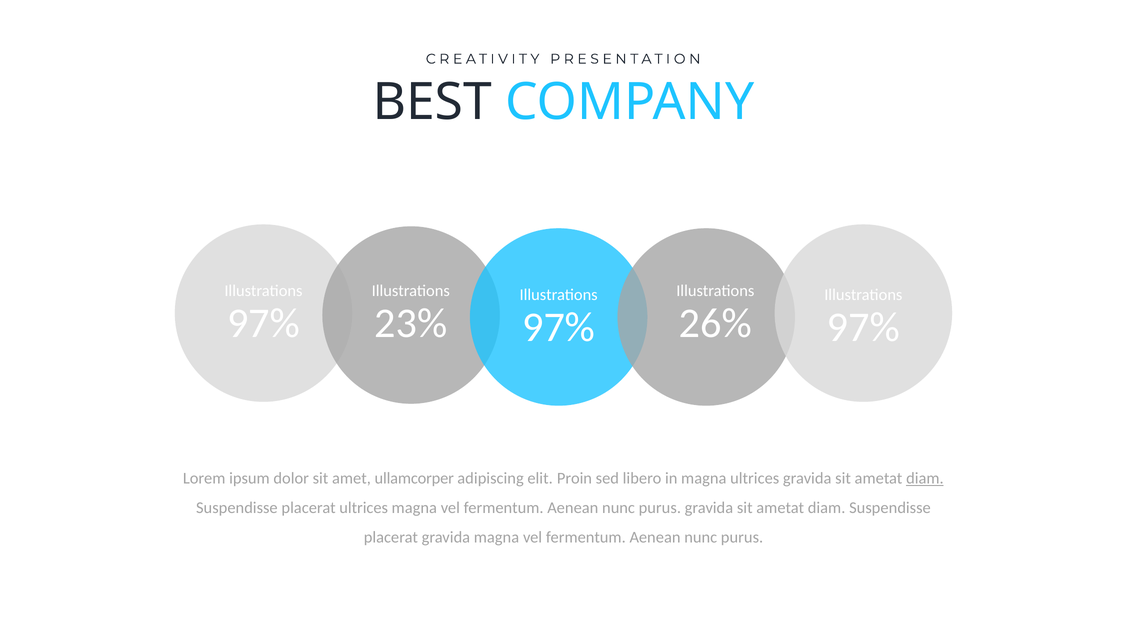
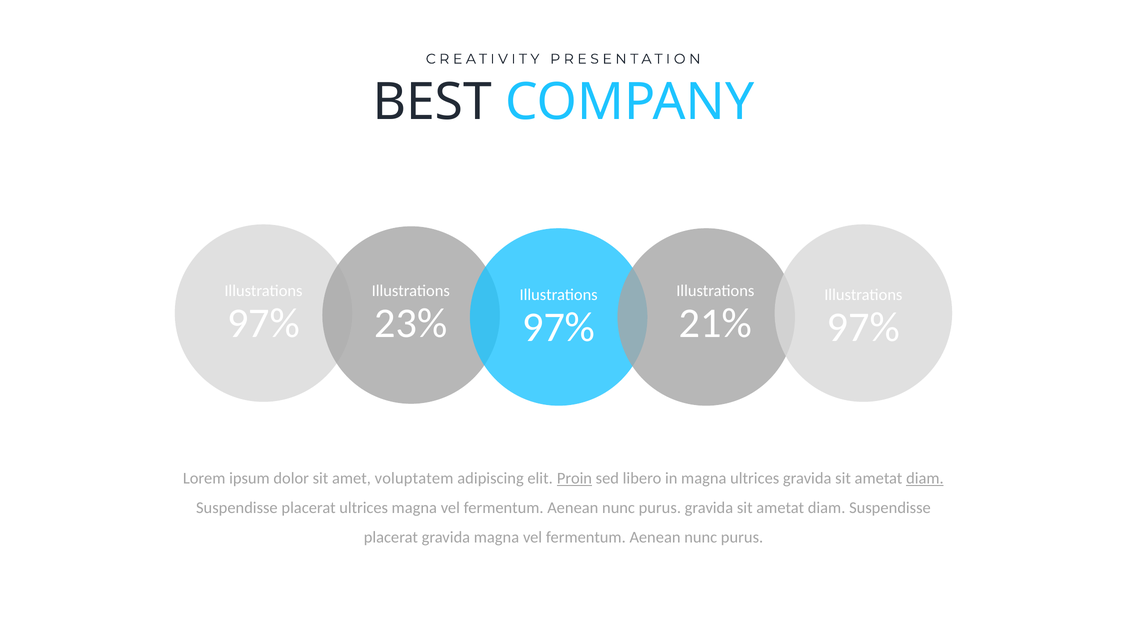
26%: 26% -> 21% (715, 323)
ullamcorper: ullamcorper -> voluptatem (414, 478)
Proin underline: none -> present (574, 478)
